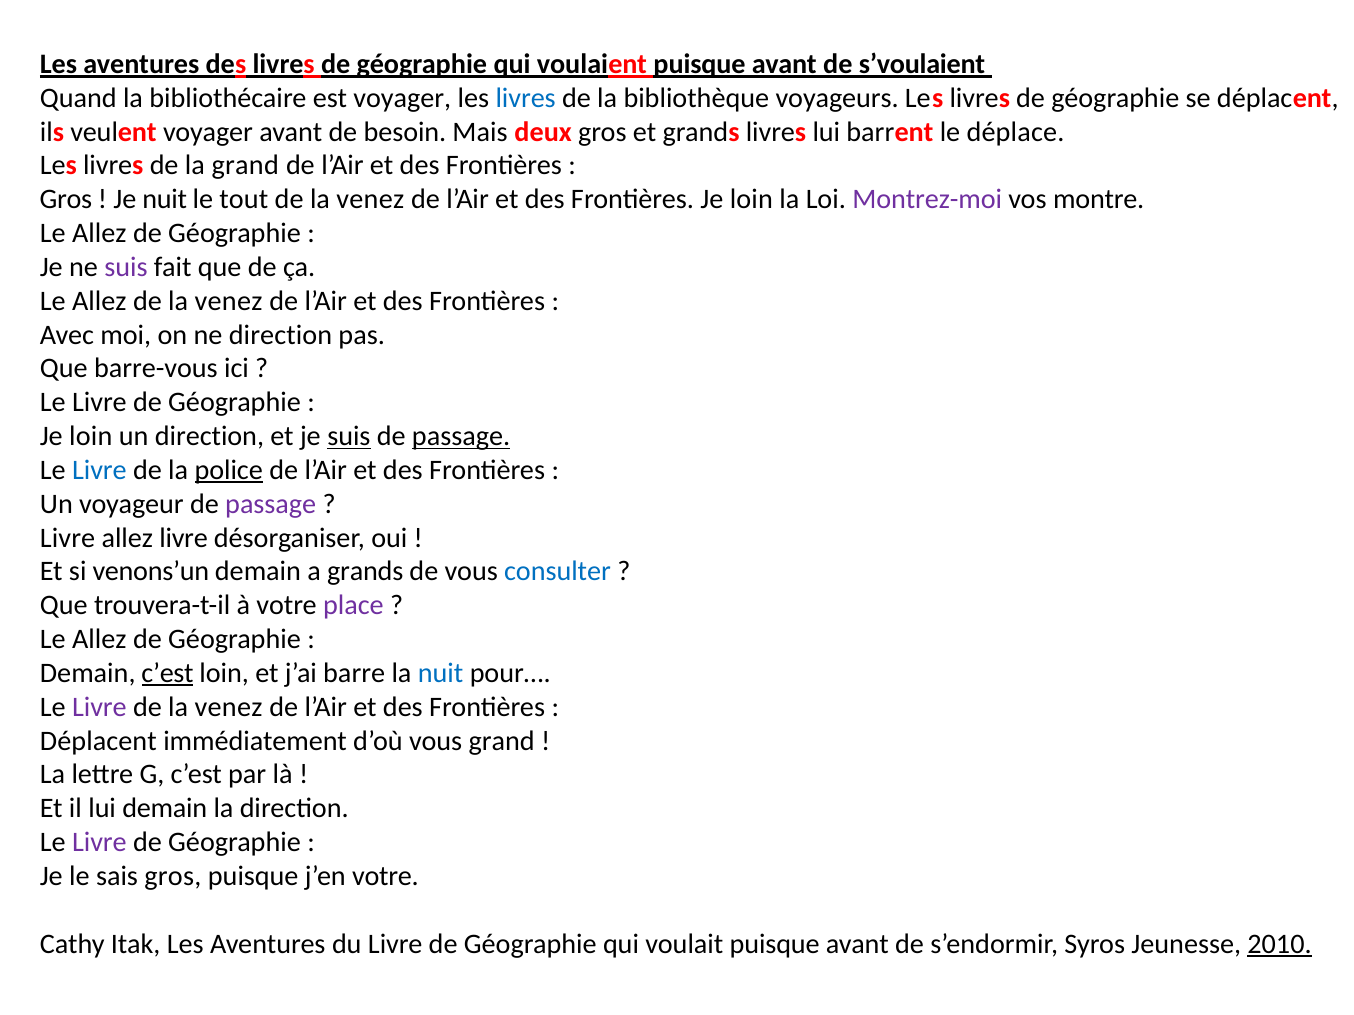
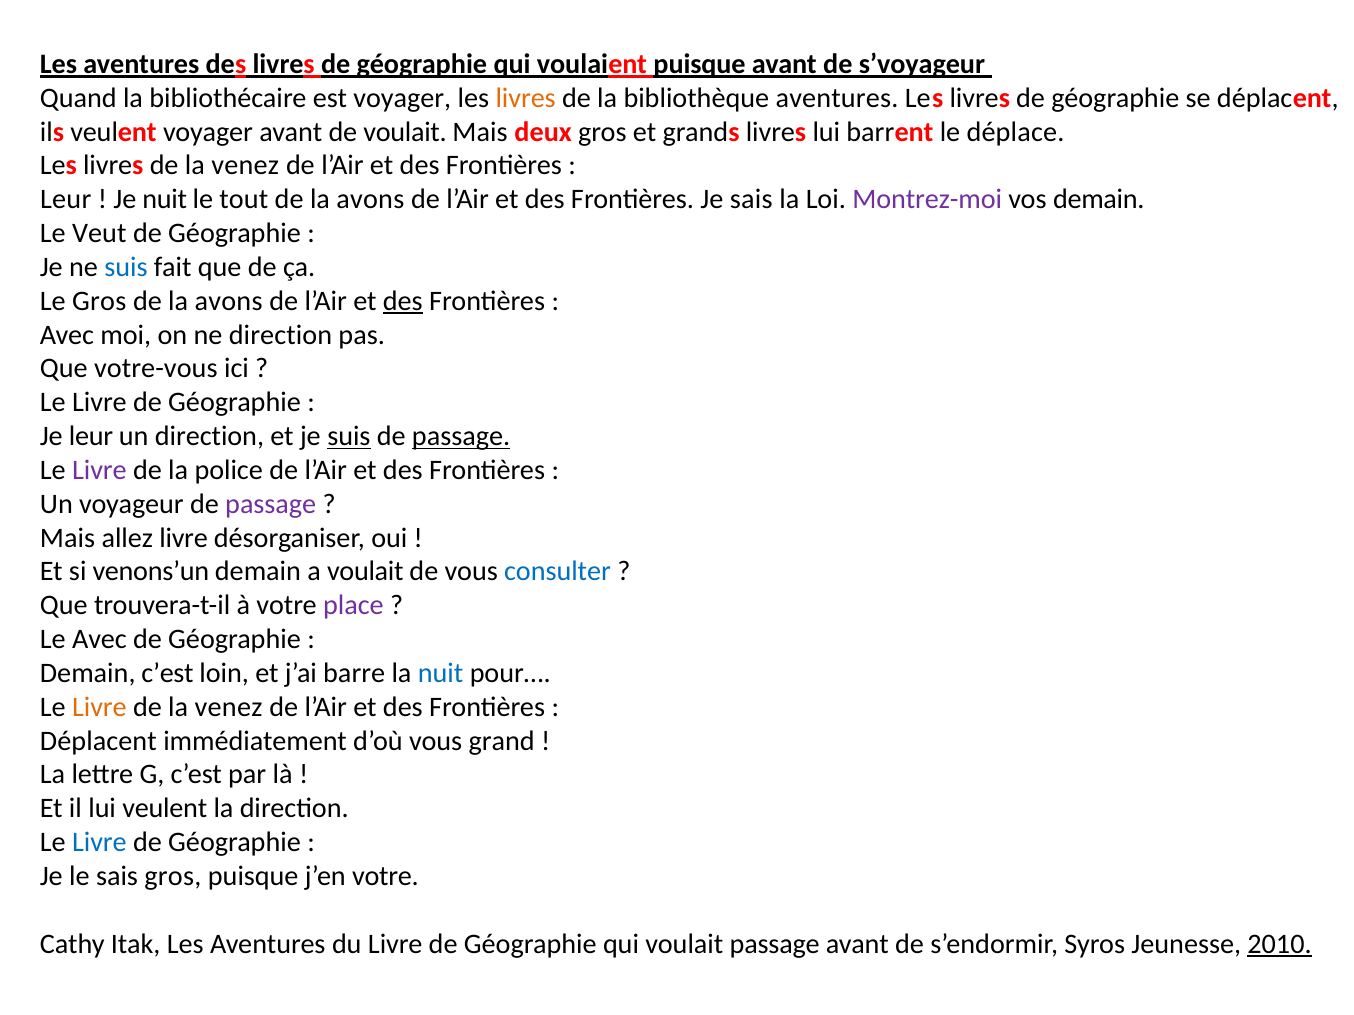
s’voulaient: s’voulaient -> s’voyageur (922, 64)
livres colour: blue -> orange (526, 98)
bibliothèque voyageurs: voyageurs -> aventures (837, 98)
de besoin: besoin -> voulait (405, 132)
livres de la grand: grand -> venez (245, 166)
Gros: Gros -> Leur (66, 200)
venez: venez -> avons (370, 200)
Frontières Je loin: loin -> sais (751, 200)
vos montre: montre -> demain (1099, 200)
Allez: Allez -> Veut (99, 233)
suis colour: purple -> blue (126, 267)
Allez: Allez -> Gros (99, 301)
venez: venez -> avons (229, 301)
des underline: none -> present (403, 301)
barre-vous: barre-vous -> votre-vous (156, 369)
loin: loin -> leur (91, 437)
Livre colour: blue -> purple (99, 470)
police underline: present -> none (229, 470)
Livre: Livre -> Mais (68, 538)
a grands: grands -> voulait (365, 572)
Allez: Allez -> Avec (99, 640)
c’est underline: present -> none (168, 673)
Livre colour: purple -> orange (99, 707)
lui demain: demain -> veulent (165, 809)
Livre colour: purple -> blue (99, 843)
voulait puisque: puisque -> passage (775, 944)
